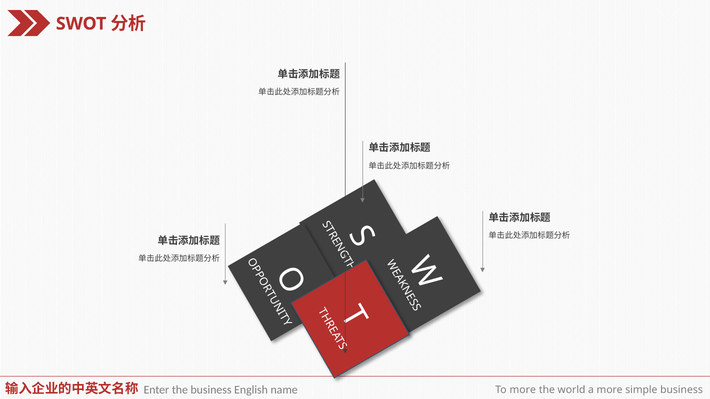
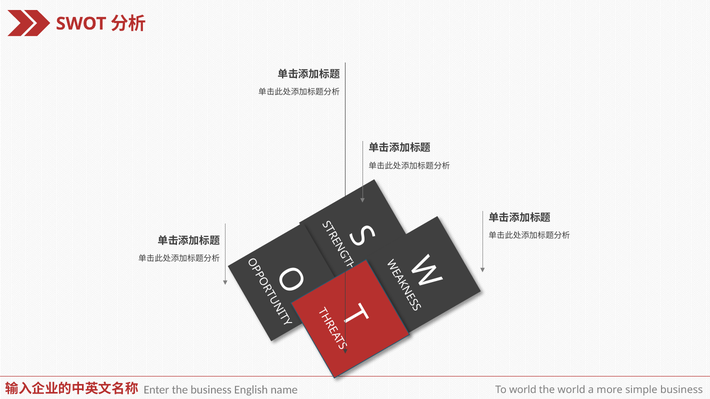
To more: more -> world (523, 390)
